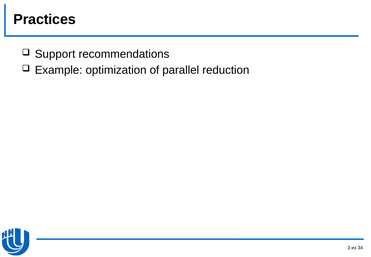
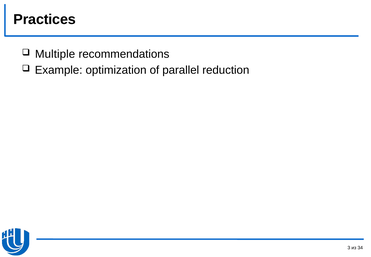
Support: Support -> Multiple (55, 54)
